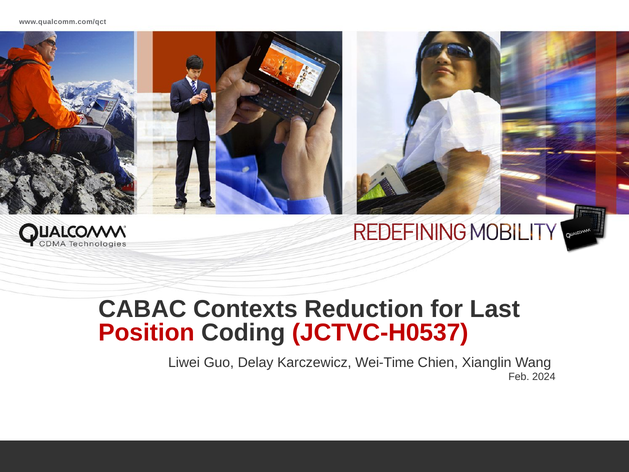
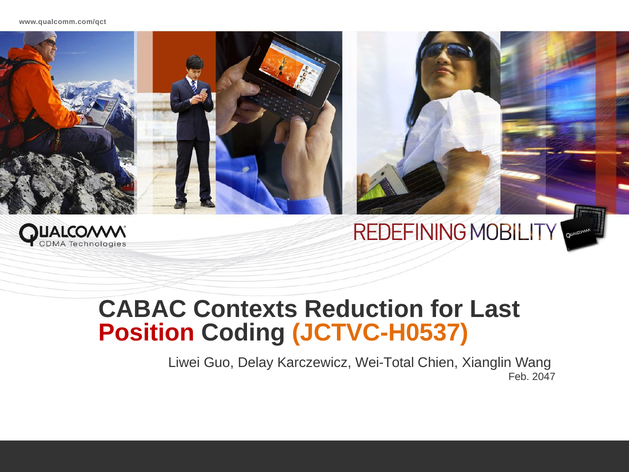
JCTVC-H0537 colour: red -> orange (380, 332)
Wei-Time: Wei-Time -> Wei-Total (385, 362)
2024: 2024 -> 2047 (544, 377)
